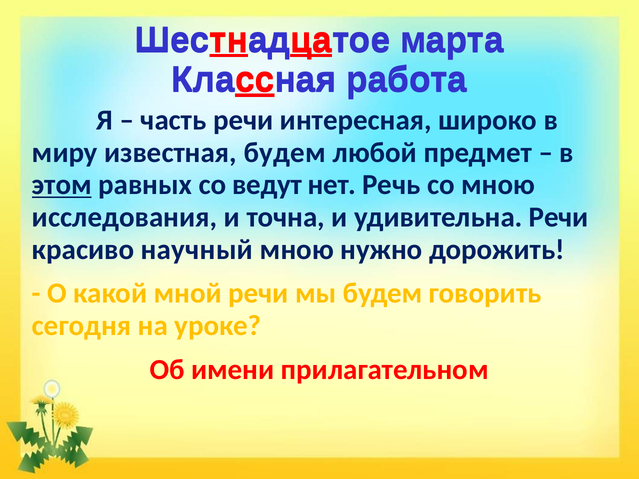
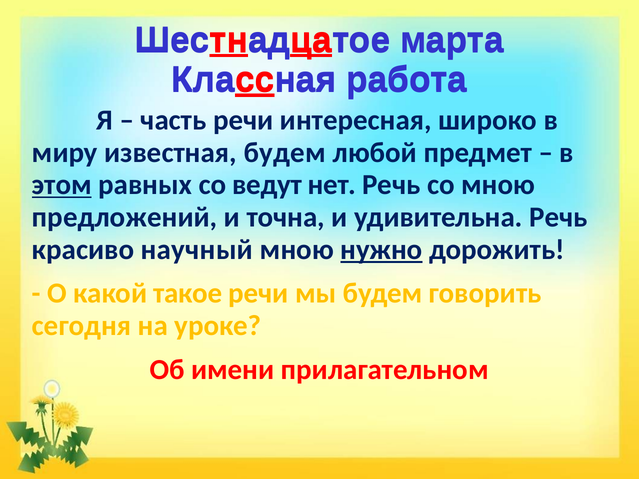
исследования: исследования -> предложений (125, 217)
удивительна Речи: Речи -> Речь (558, 217)
нужно underline: none -> present (381, 250)
мной: мной -> такое (188, 293)
